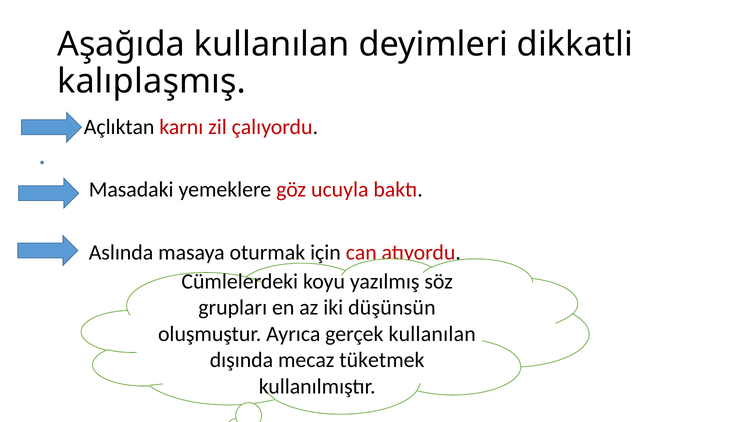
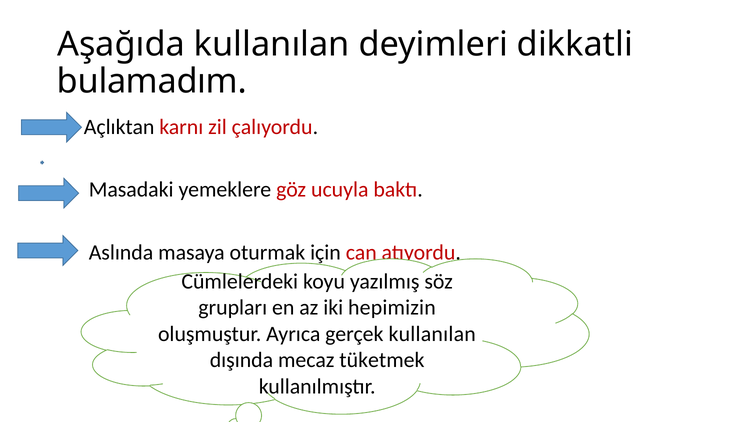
kalıplaşmış: kalıplaşmış -> bulamadım (152, 81)
düşünsün: düşünsün -> hepimizin (392, 307)
